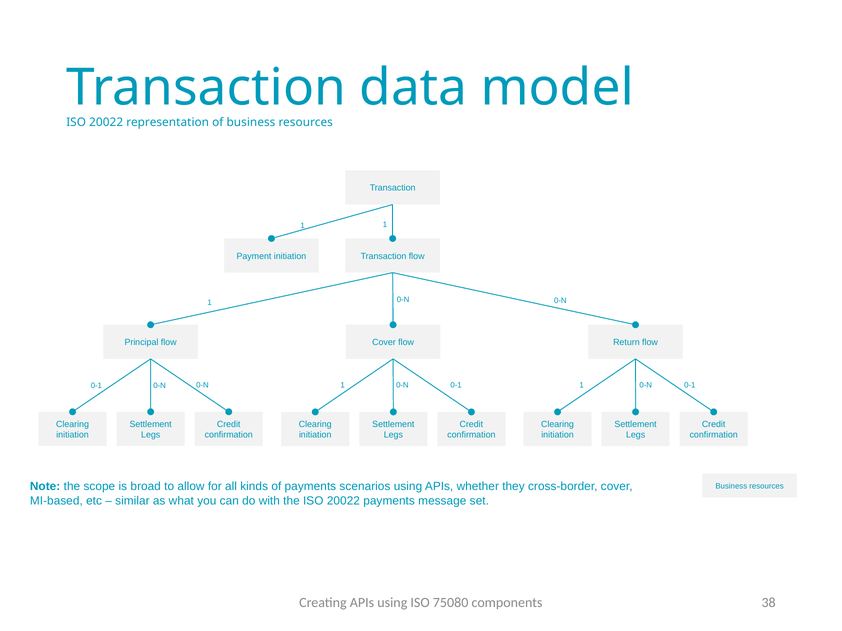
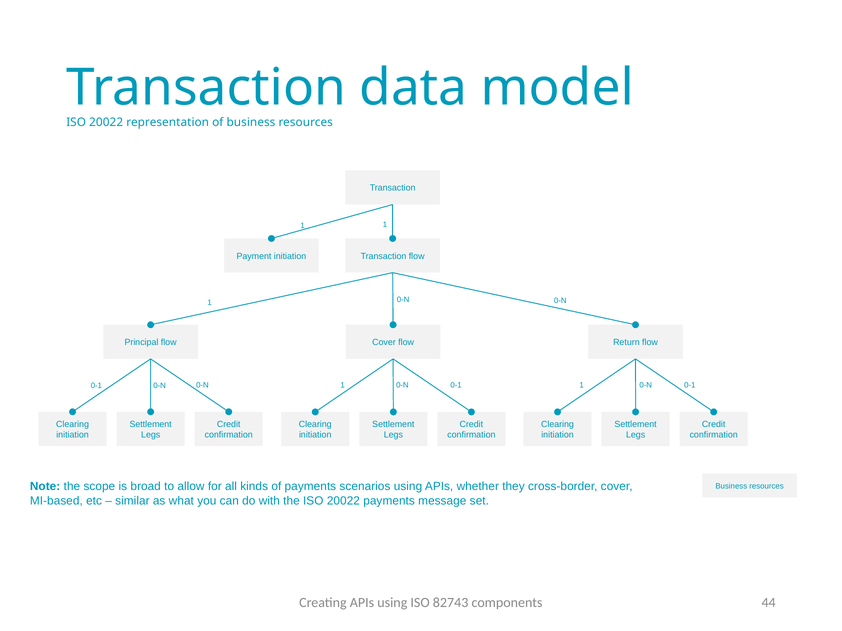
75080: 75080 -> 82743 (451, 603)
38: 38 -> 44 (769, 603)
